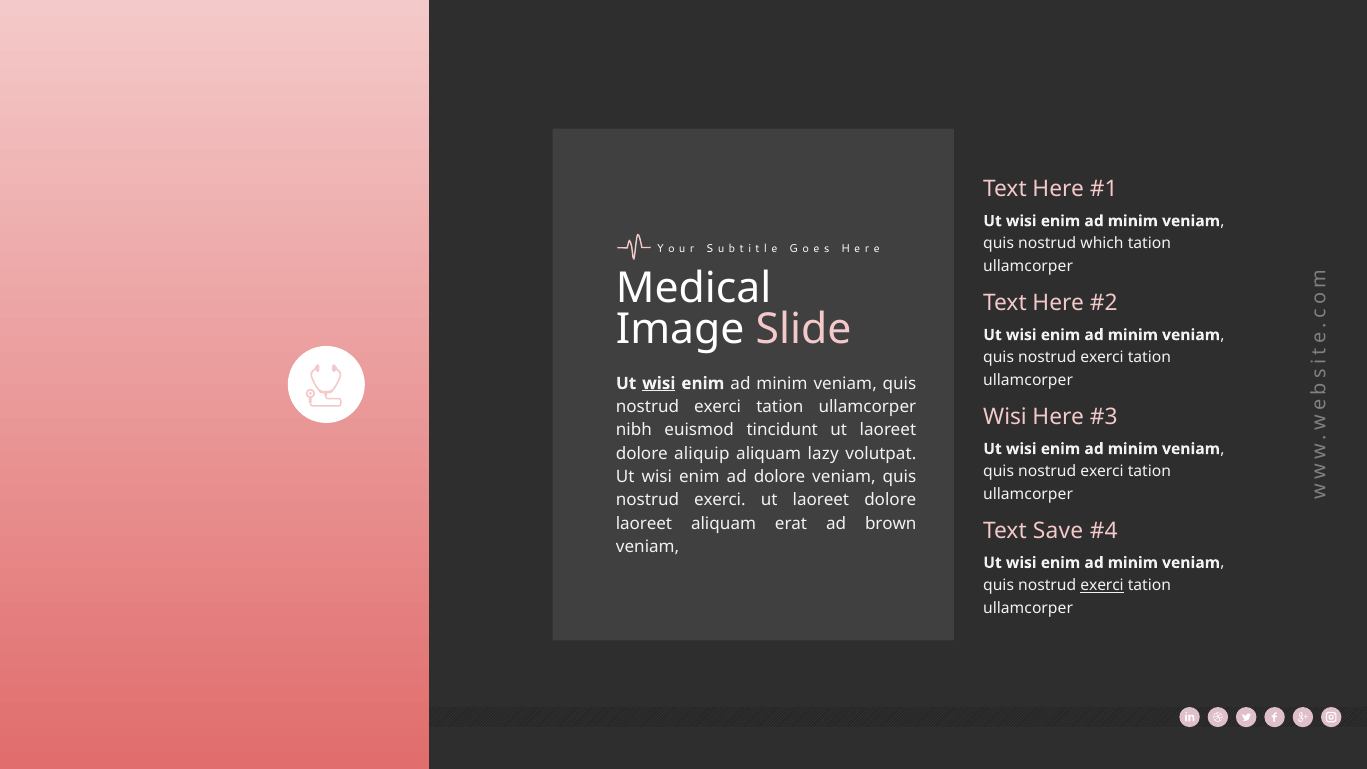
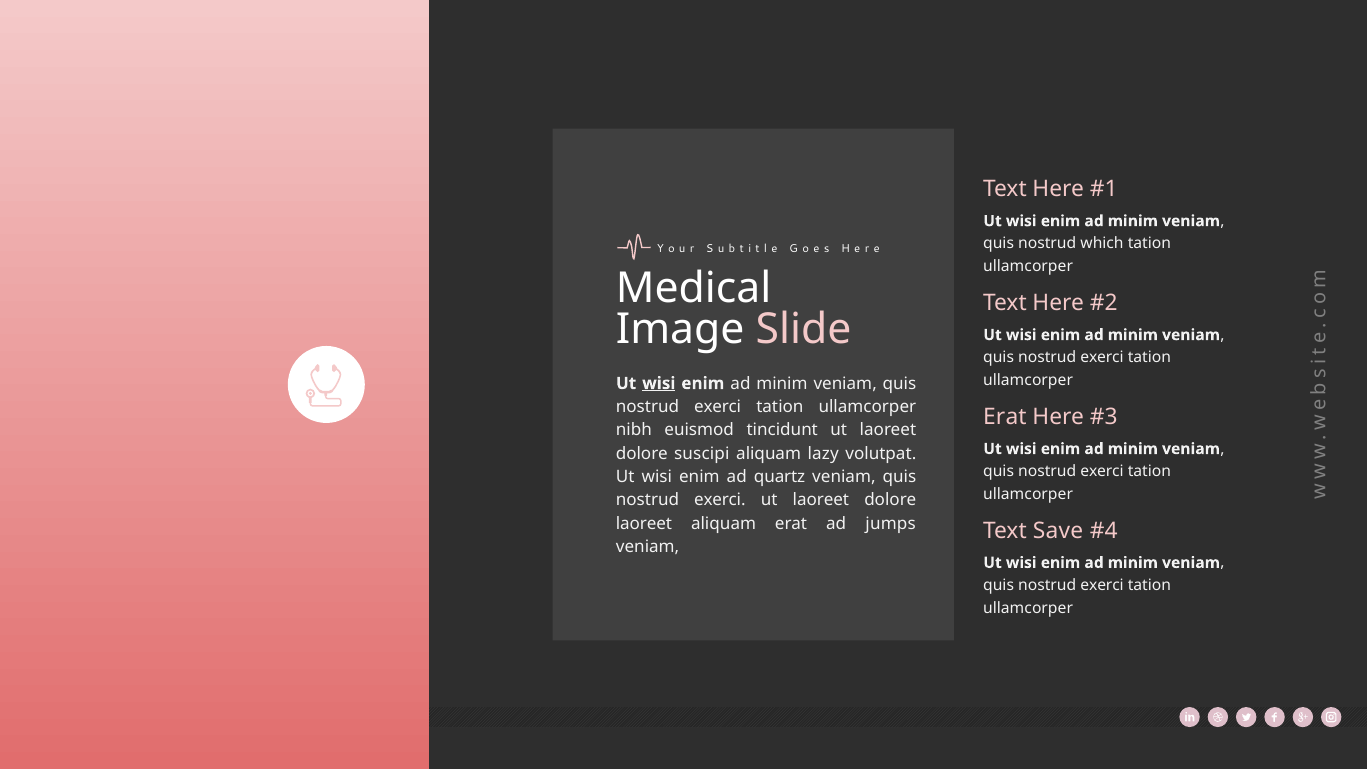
Wisi: Wisi -> Erat (1005, 417)
aliquip: aliquip -> suscipi (702, 453)
ad dolore: dolore -> quartz (780, 477)
brown: brown -> jumps (891, 524)
exerci underline: present -> none (1102, 585)
